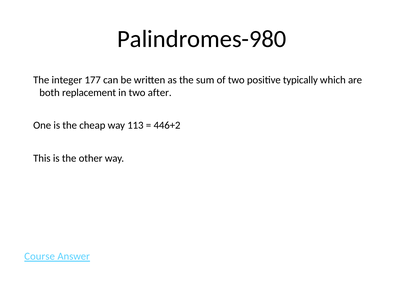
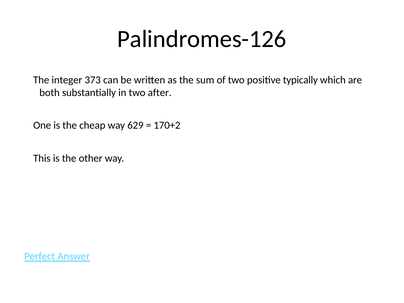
Palindromes-980: Palindromes-980 -> Palindromes-126 (202, 39)
177: 177 -> 373 (93, 80)
replacement: replacement -> substantially (89, 93)
113: 113 -> 629 (135, 125)
446+2: 446+2 -> 170+2 (167, 125)
Course: Course -> Perfect (40, 256)
